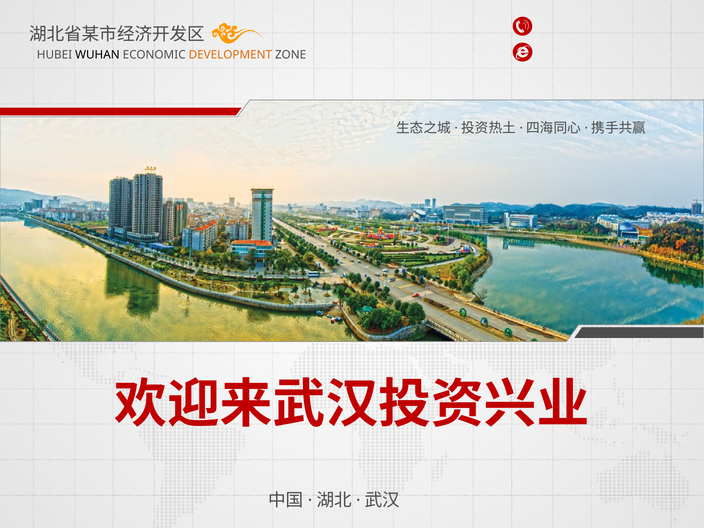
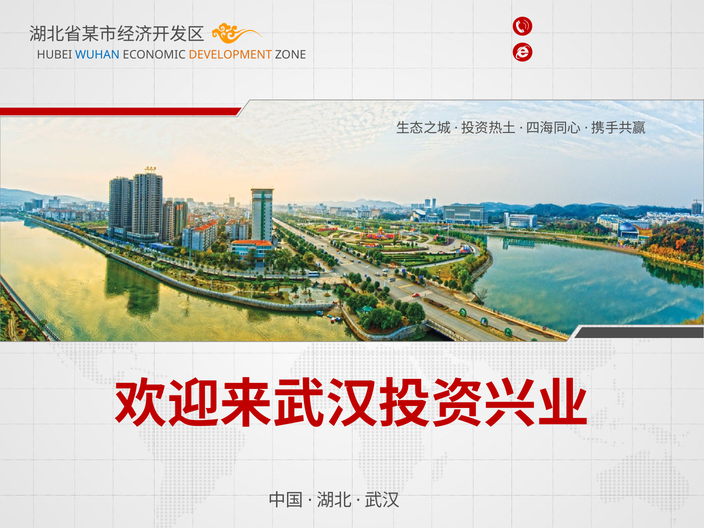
WUHAN colour: black -> blue (97, 55)
